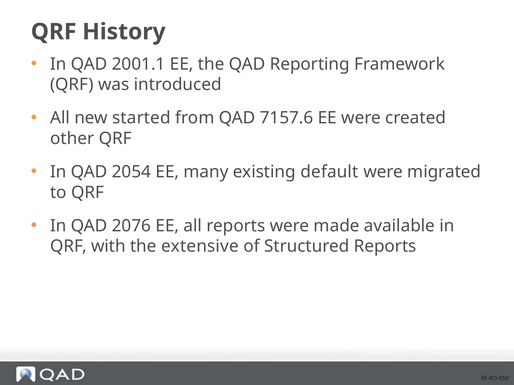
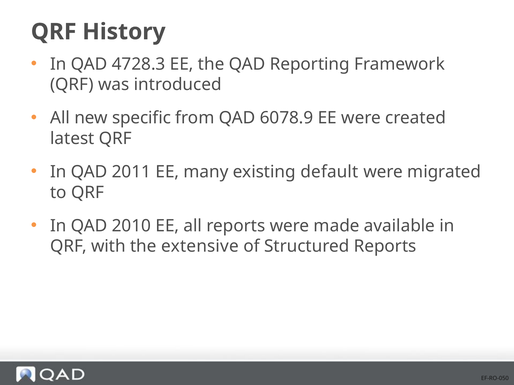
2001.1: 2001.1 -> 4728.3 (139, 64)
started: started -> specific (142, 118)
7157.6: 7157.6 -> 6078.9 (287, 118)
other: other -> latest (72, 139)
2054: 2054 -> 2011 (131, 172)
2076: 2076 -> 2010 (131, 226)
